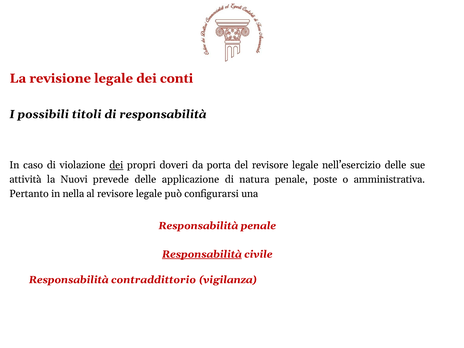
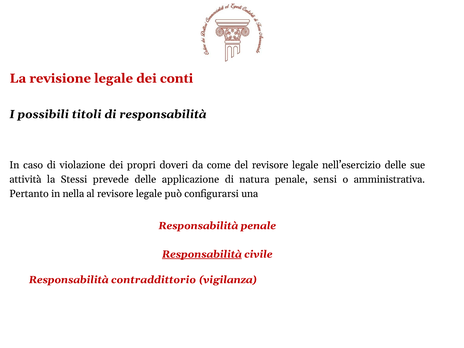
dei underline: present -> none (116, 165)
porta: porta -> come (219, 165)
Nuovi: Nuovi -> Stessi (74, 179)
poste: poste -> sensi (325, 179)
